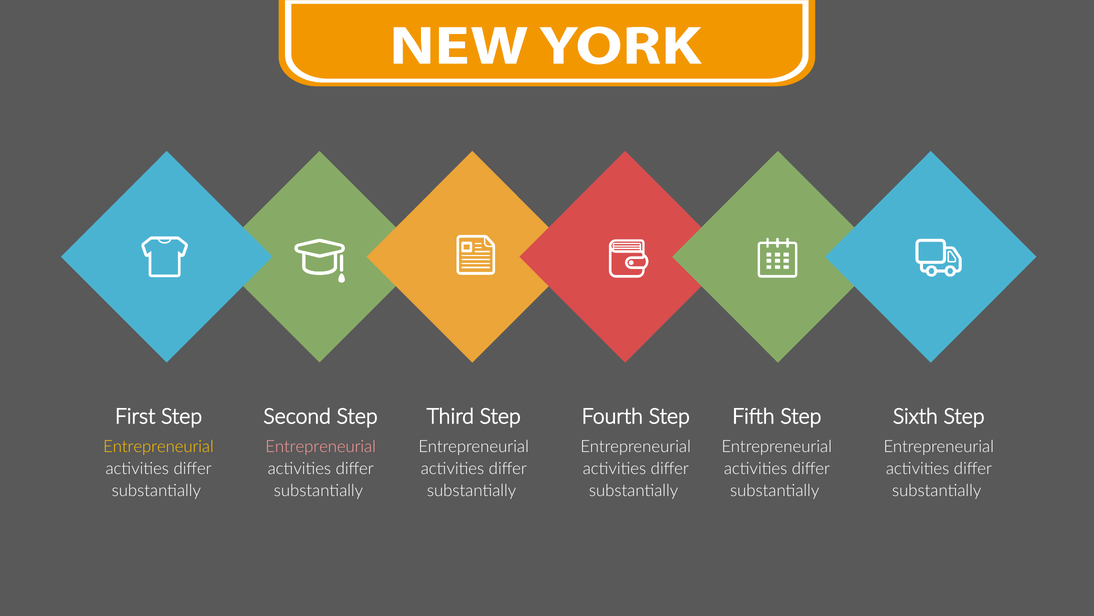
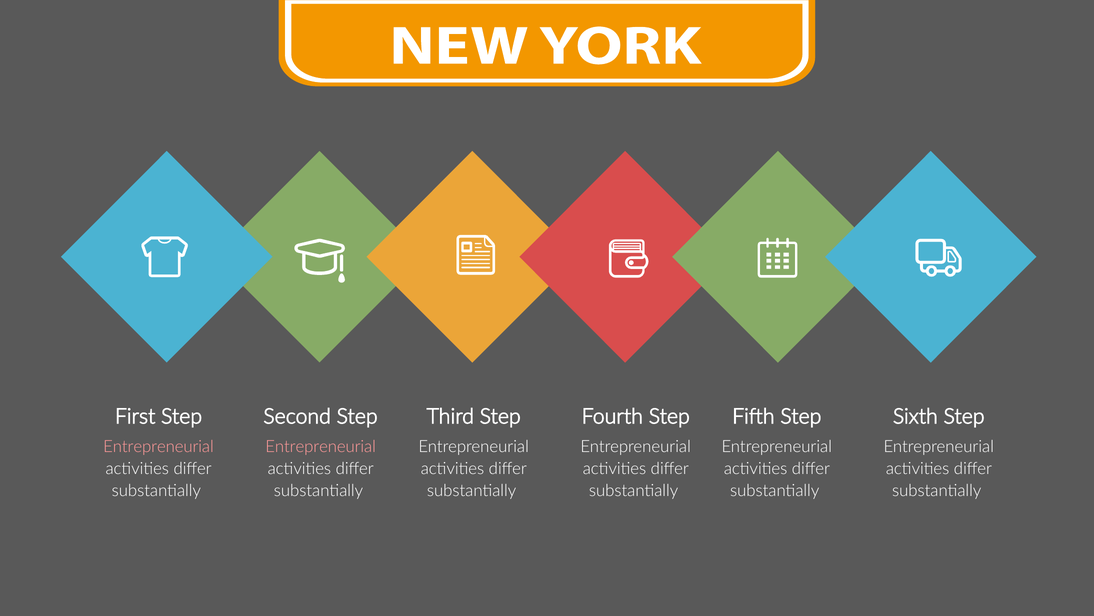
Entrepreneurial colour: yellow -> pink (158, 446)
